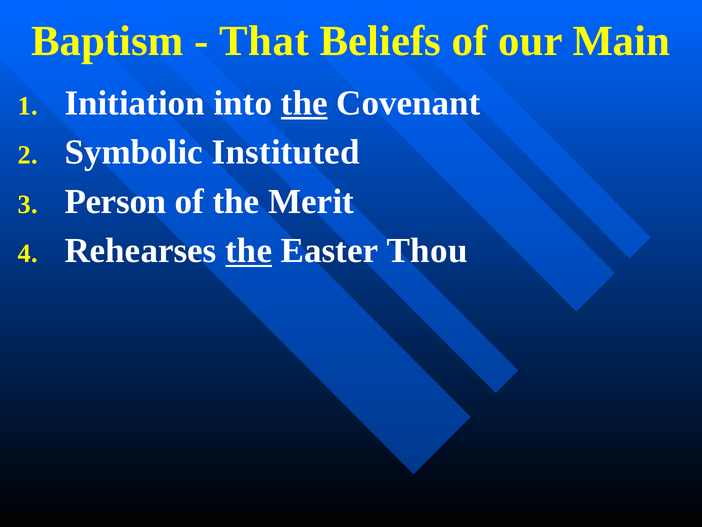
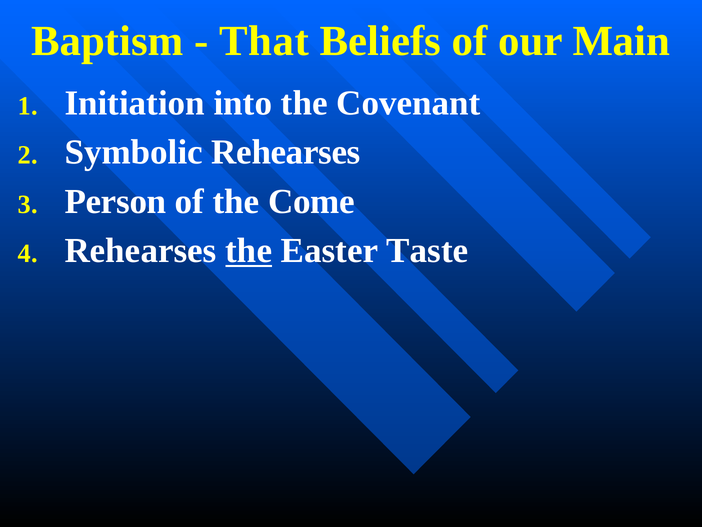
the underline: present -> none (304, 103)
Symbolic Instituted: Instituted -> Rehearses (286, 152)
Merit: Merit -> Come (311, 201)
Thou: Thou -> Taste (427, 251)
